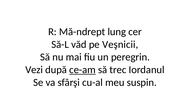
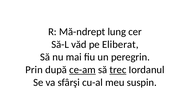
Veşnicii: Veşnicii -> Eliberat (120, 44)
Vezi: Vezi -> Prin (34, 70)
trec underline: none -> present (118, 70)
